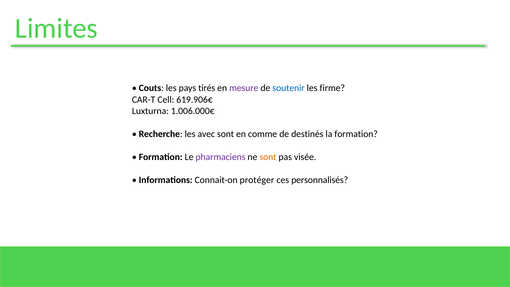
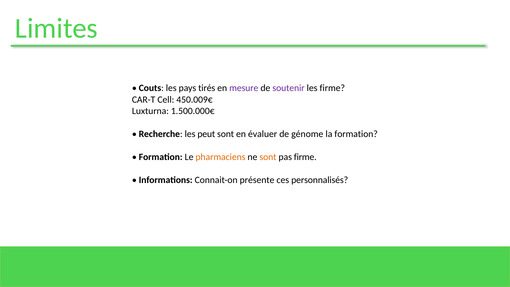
soutenir colour: blue -> purple (289, 88)
619.906€: 619.906€ -> 450.009€ (195, 99)
1.006.000€: 1.006.000€ -> 1.500.000€ (193, 111)
avec: avec -> peut (206, 134)
comme: comme -> évaluer (263, 134)
destinés: destinés -> génome (307, 134)
pharmaciens colour: purple -> orange (221, 157)
pas visée: visée -> firme (305, 157)
protéger: protéger -> présente (257, 180)
